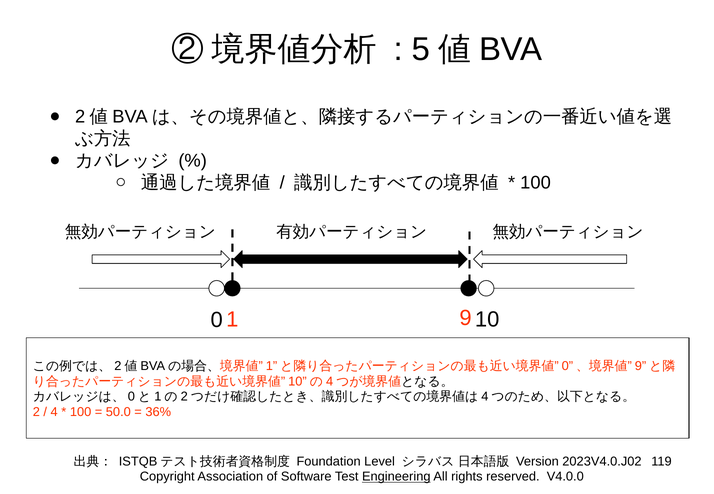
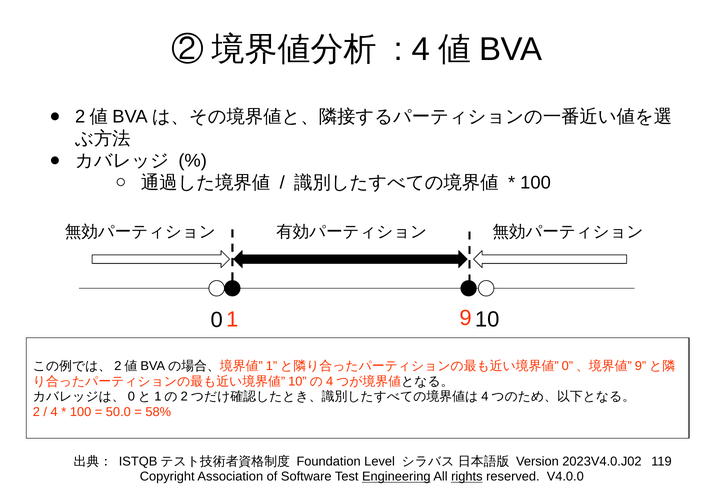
5: 5 -> 4 (421, 49)
36%: 36% -> 58% (158, 412)
rights underline: none -> present (467, 477)
